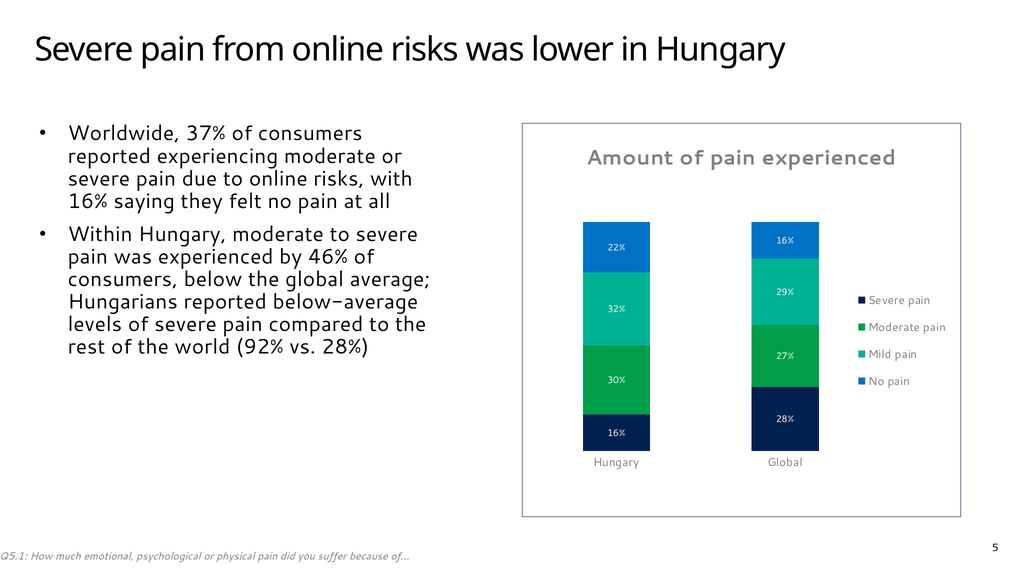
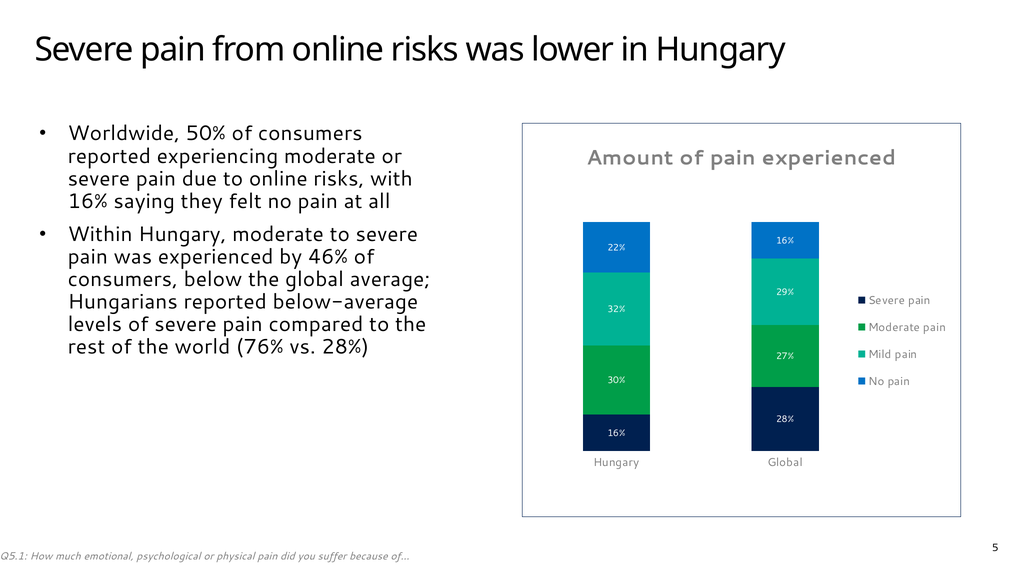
37%: 37% -> 50% (206, 134)
92%: 92% -> 76% (260, 347)
